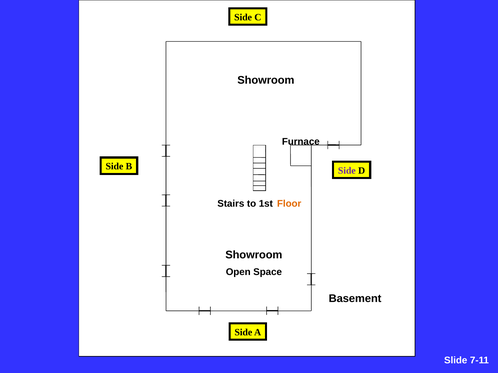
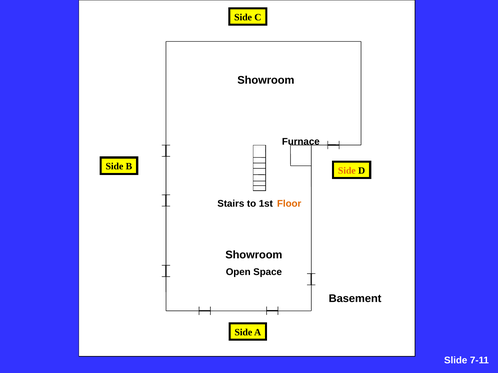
Side colour: purple -> orange (347, 171)
